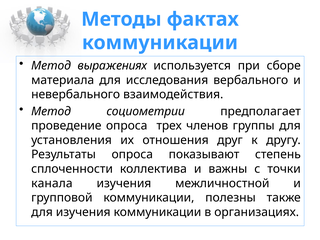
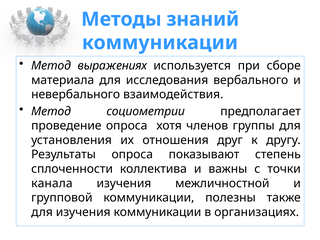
фактах: фактах -> знаний (203, 19)
трех: трех -> хотя (169, 126)
